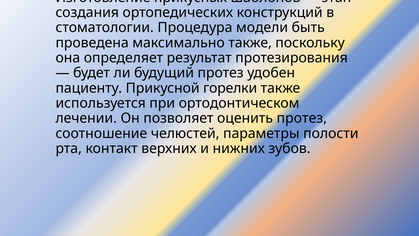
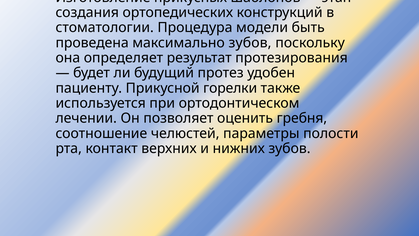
максимально также: также -> зубов (250, 43)
оценить протез: протез -> гребня (302, 118)
